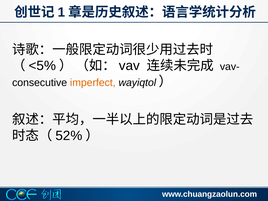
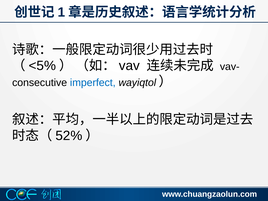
imperfect colour: orange -> blue (93, 83)
